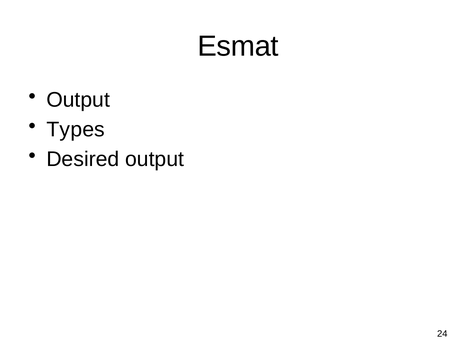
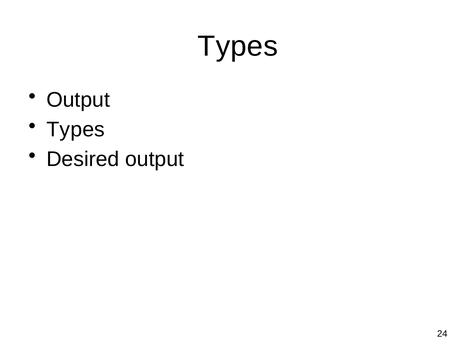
Esmat: Esmat -> Types (238, 46)
